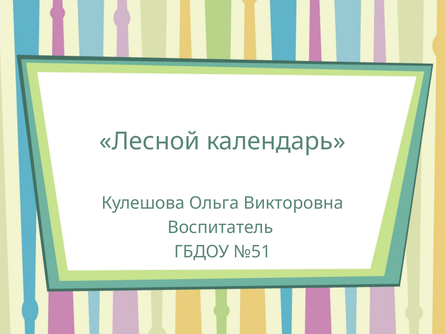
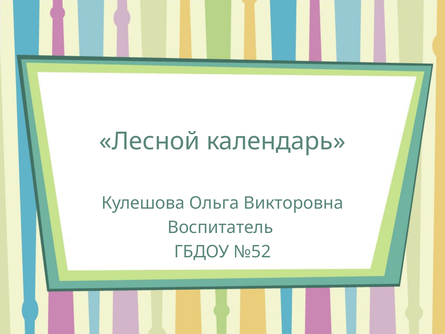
№51: №51 -> №52 (252, 251)
